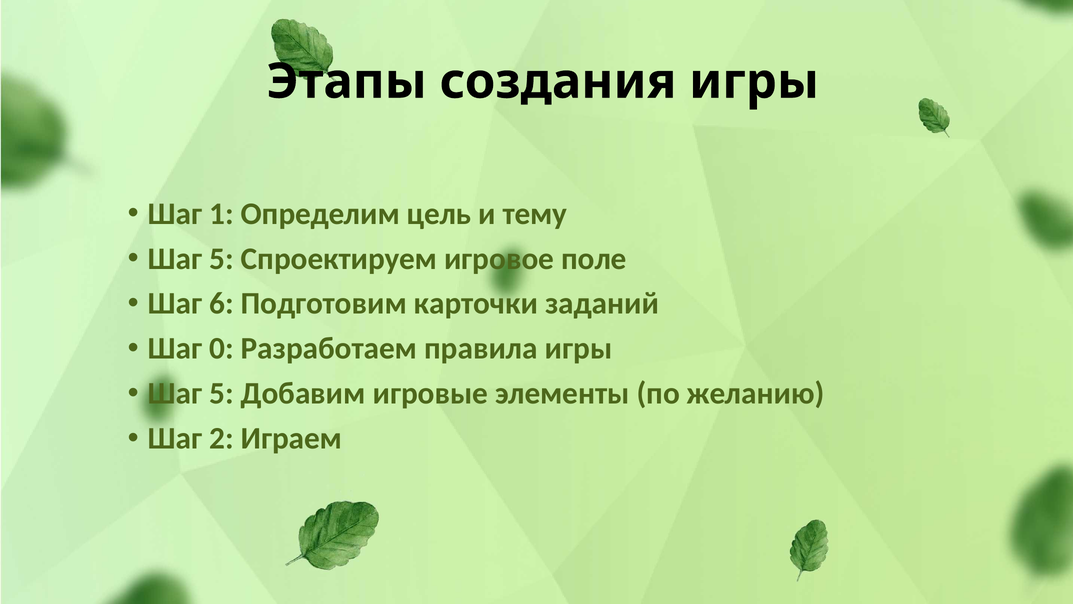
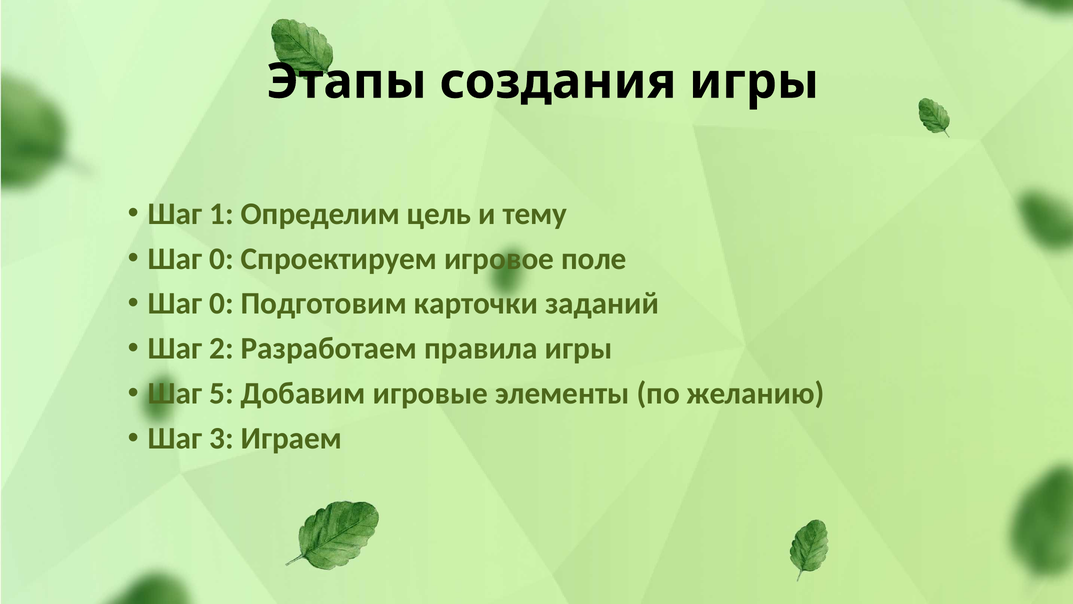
5: 5 -> 0 (222, 258)
6: 6 -> 0 (222, 303)
0: 0 -> 2 (222, 348)
2: 2 -> 3 (222, 438)
